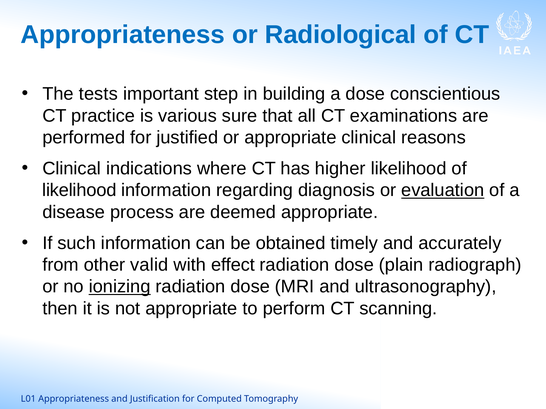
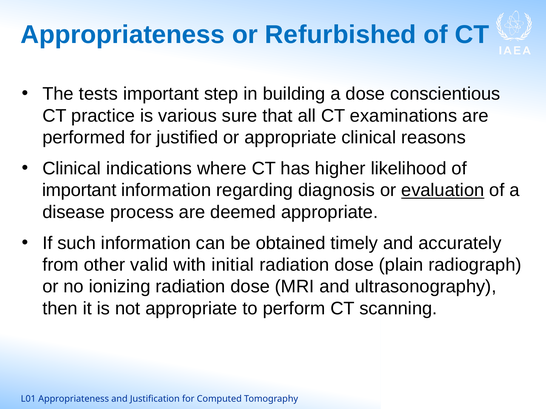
Radiological: Radiological -> Refurbished (341, 35)
likelihood: likelihood -> important (79, 191)
effect: effect -> initial (233, 265)
ionizing underline: present -> none (120, 287)
